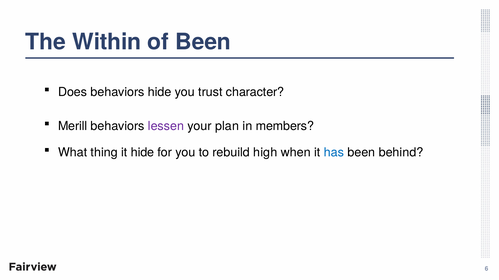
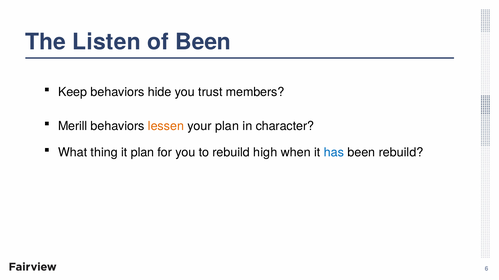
Within: Within -> Listen (107, 42)
Does: Does -> Keep (73, 92)
character: character -> members (255, 92)
lessen colour: purple -> orange (166, 126)
members: members -> character (285, 126)
it hide: hide -> plan (142, 153)
been behind: behind -> rebuild (401, 153)
